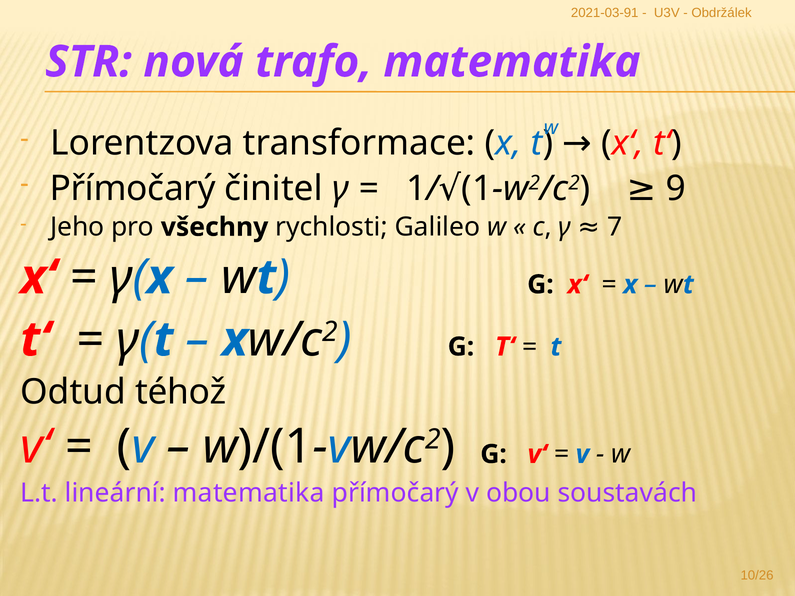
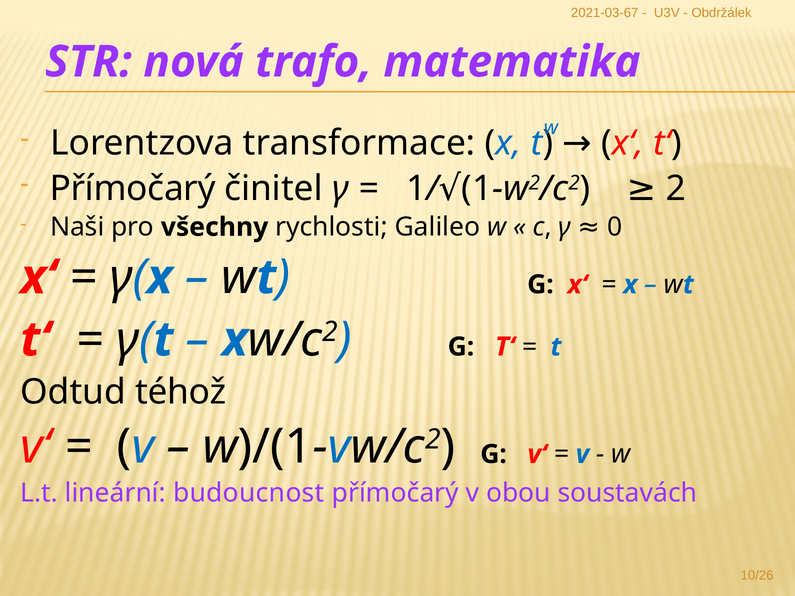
2021-03-91: 2021-03-91 -> 2021-03-67 (605, 13)
9: 9 -> 2 (676, 188)
Jeho: Jeho -> Naši (77, 227)
7: 7 -> 0 (615, 227)
lineární matematika: matematika -> budoucnost (249, 493)
